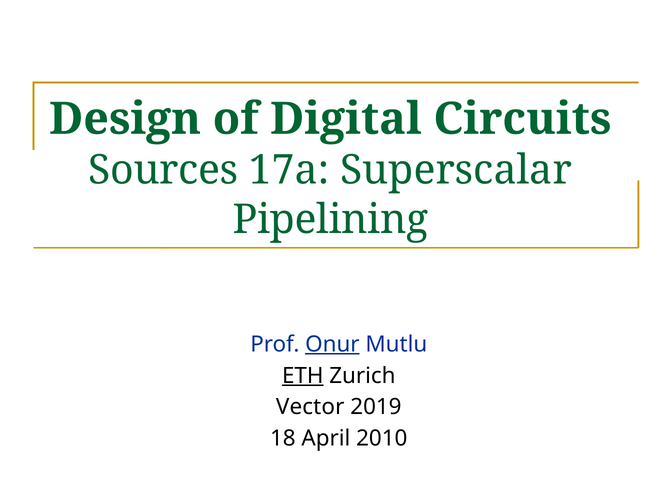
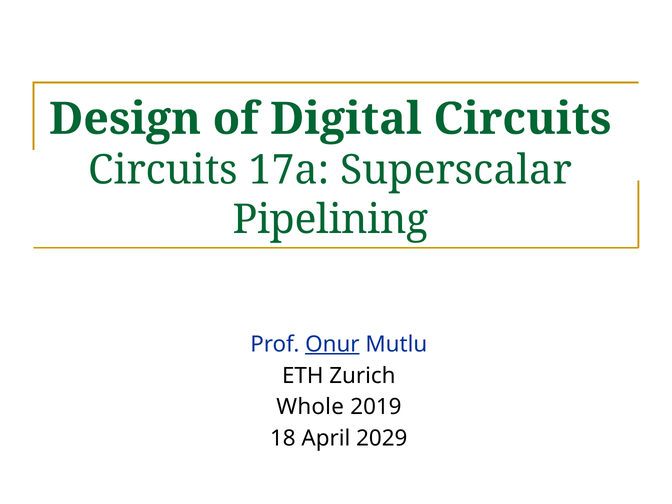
Sources: Sources -> Circuits (163, 170)
ETH underline: present -> none (303, 376)
Vector: Vector -> Whole (310, 407)
2010: 2010 -> 2029 (382, 438)
